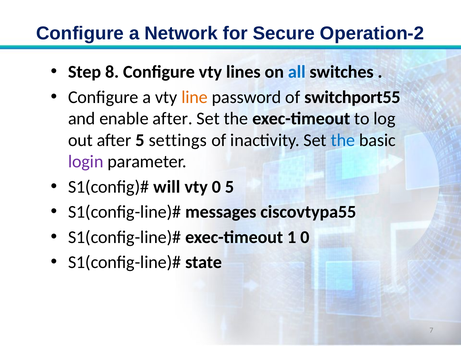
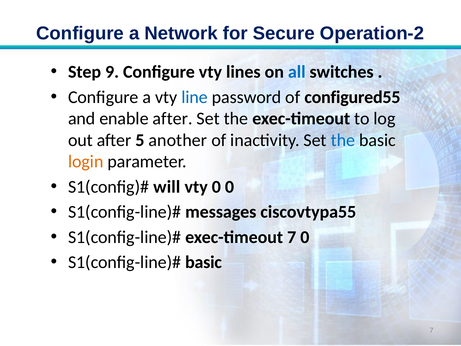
8: 8 -> 9 (112, 72)
line colour: orange -> blue (195, 97)
switchport55: switchport55 -> configured55 (352, 97)
settings: settings -> another (178, 140)
login colour: purple -> orange (86, 162)
0 5: 5 -> 0 (229, 187)
exec-timeout 1: 1 -> 7 (292, 237)
state: state -> basic (204, 262)
